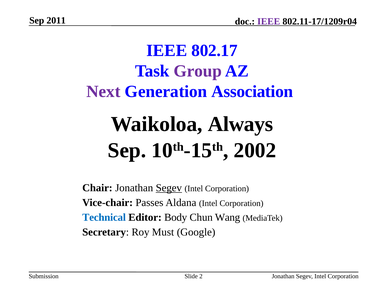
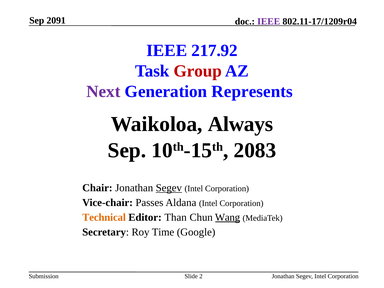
2011: 2011 -> 2091 (56, 20)
802.17: 802.17 -> 217.92 (214, 50)
Group colour: purple -> red (198, 71)
Association: Association -> Represents (252, 91)
2002: 2002 -> 2083 (255, 150)
Technical colour: blue -> orange (104, 217)
Body: Body -> Than (176, 217)
Wang underline: none -> present (228, 217)
Must: Must -> Time (163, 232)
